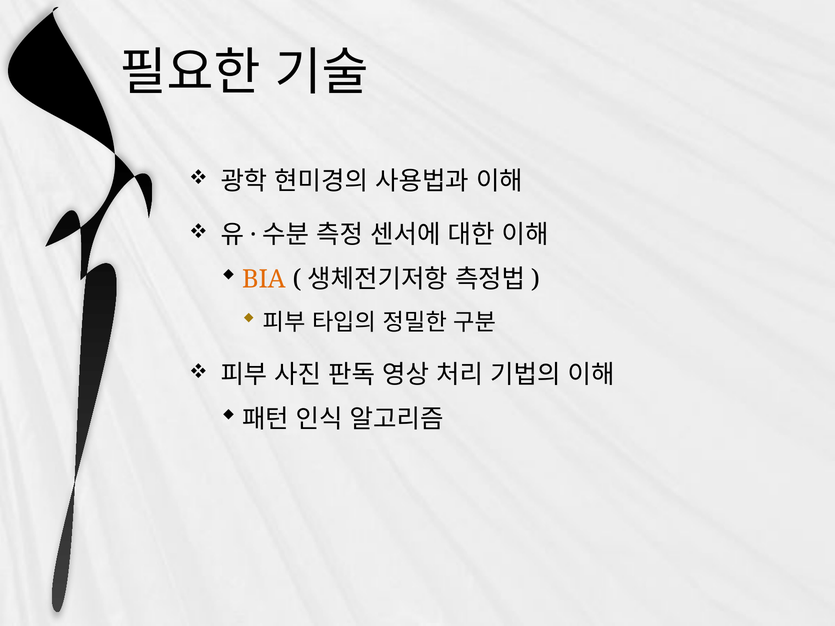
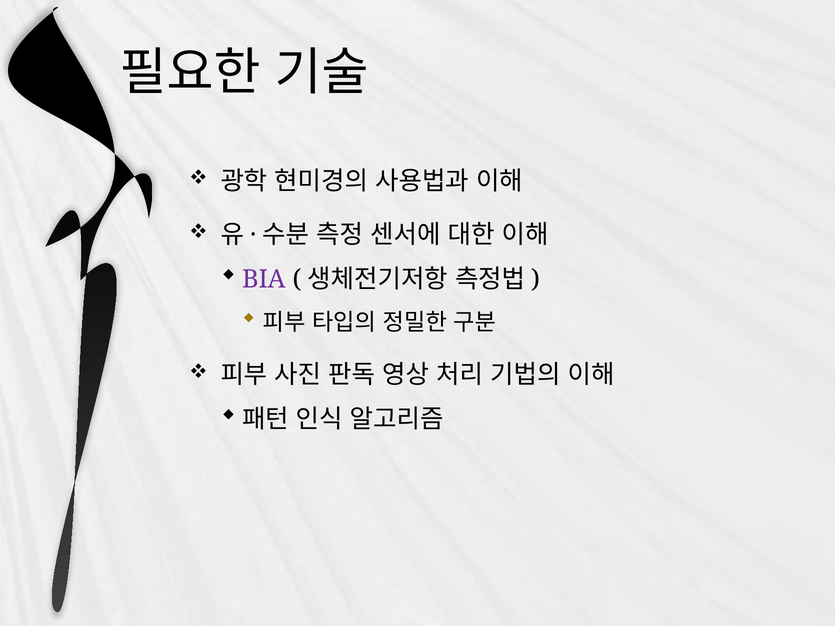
BIA colour: orange -> purple (264, 280)
